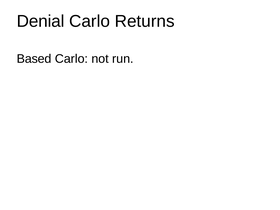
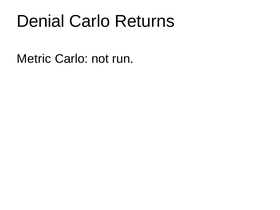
Based: Based -> Metric (34, 59)
